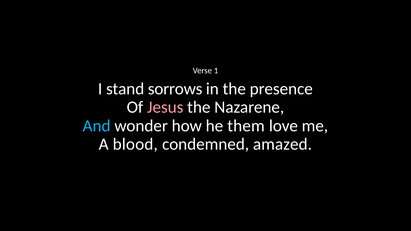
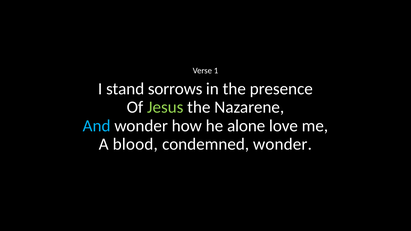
Jesus colour: pink -> light green (165, 107)
them: them -> alone (246, 126)
condemned amazed: amazed -> wonder (282, 144)
